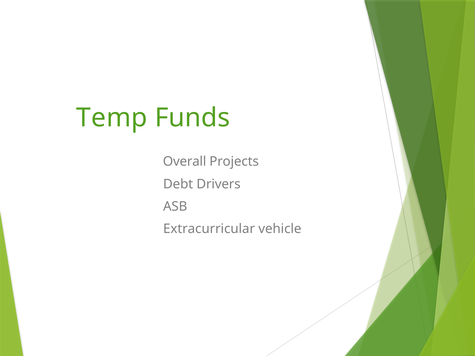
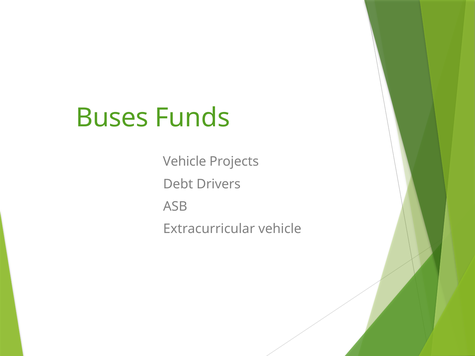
Temp: Temp -> Buses (112, 118)
Overall: Overall -> Vehicle (185, 162)
